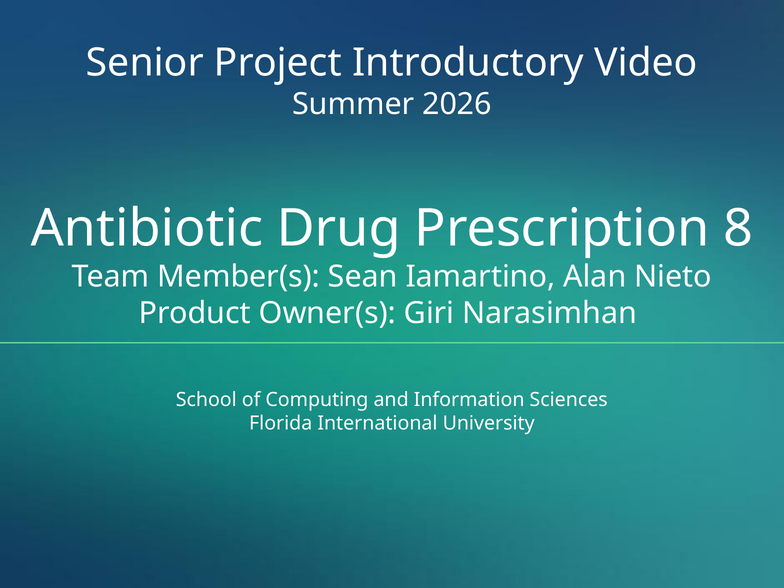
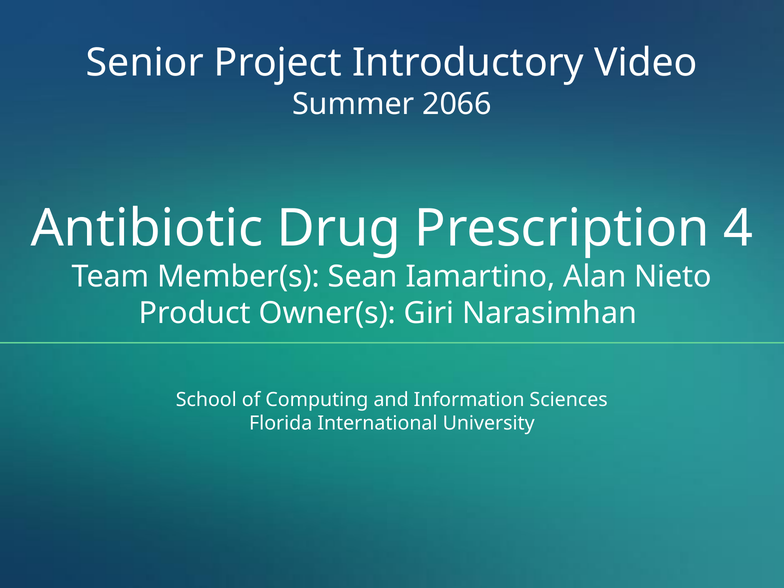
2026: 2026 -> 2066 (457, 104)
8: 8 -> 4 (738, 228)
